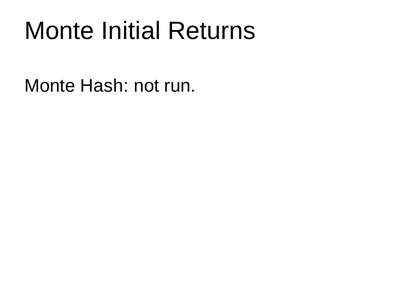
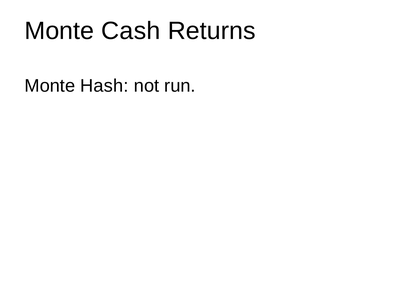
Initial: Initial -> Cash (131, 31)
